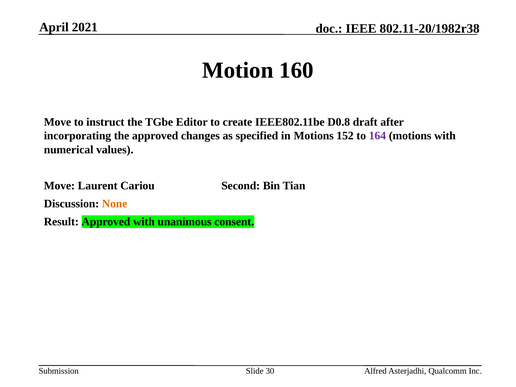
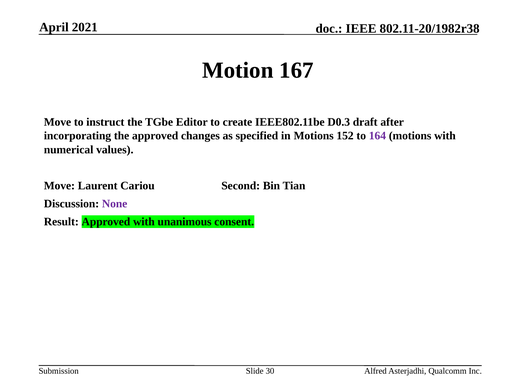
160: 160 -> 167 (296, 70)
D0.8: D0.8 -> D0.3 (339, 122)
None colour: orange -> purple (115, 204)
